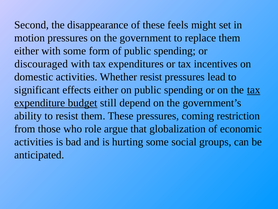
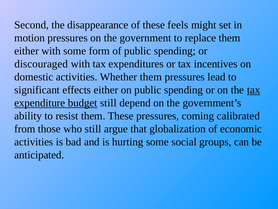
Whether resist: resist -> them (151, 77)
restriction: restriction -> calibrated (238, 116)
who role: role -> still (93, 129)
